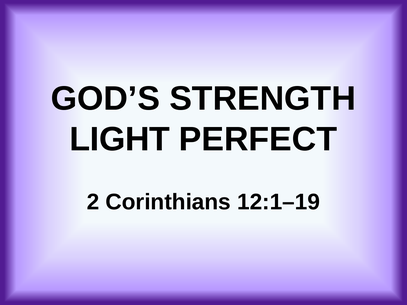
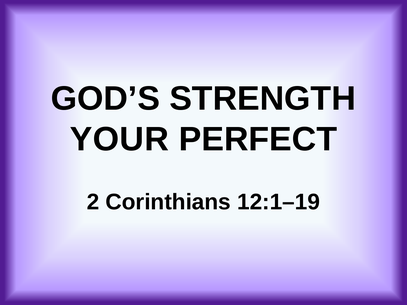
LIGHT: LIGHT -> YOUR (119, 139)
